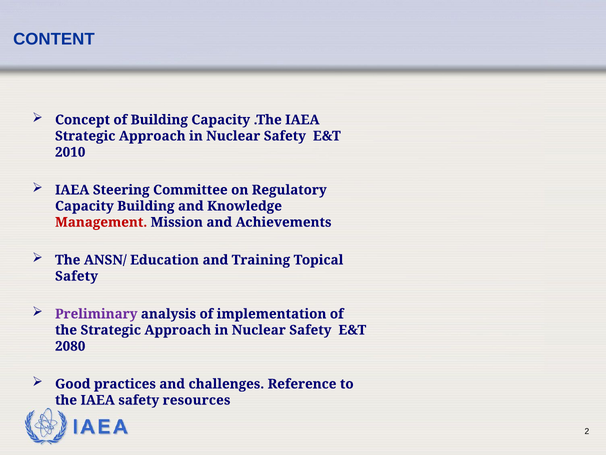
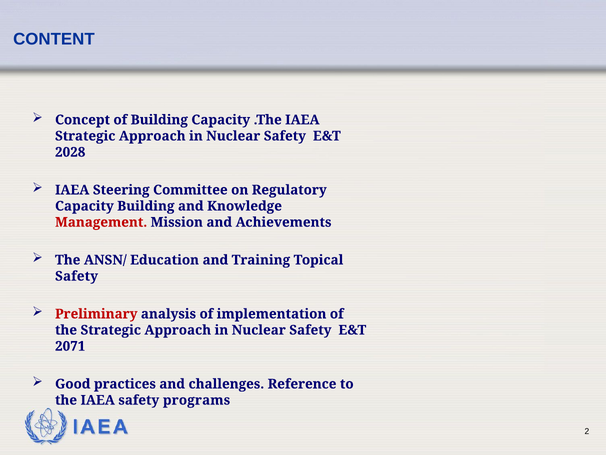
2010: 2010 -> 2028 (70, 152)
Preliminary colour: purple -> red (96, 314)
2080: 2080 -> 2071 (70, 346)
resources: resources -> programs (197, 400)
